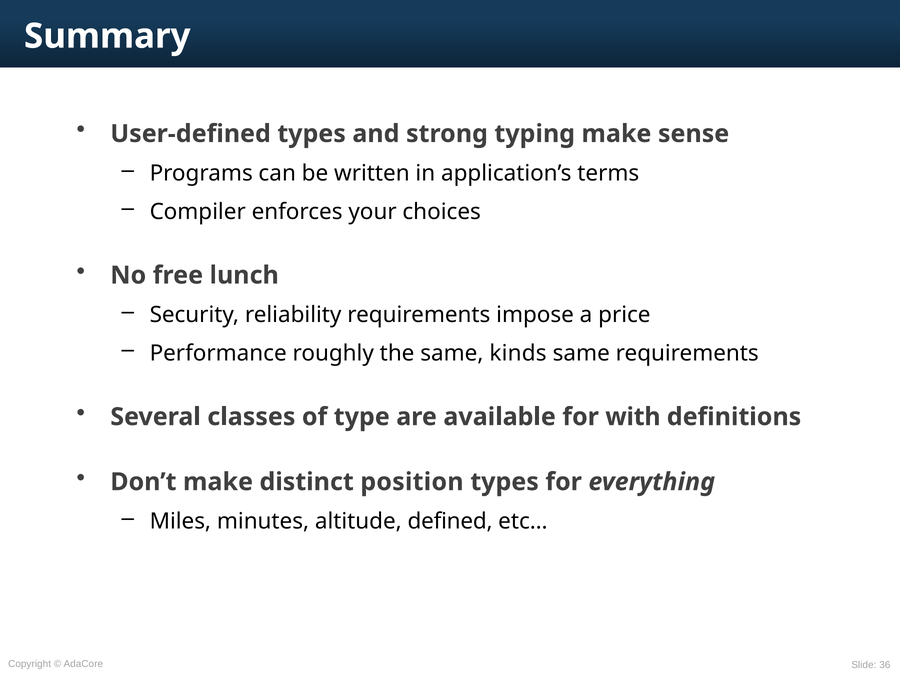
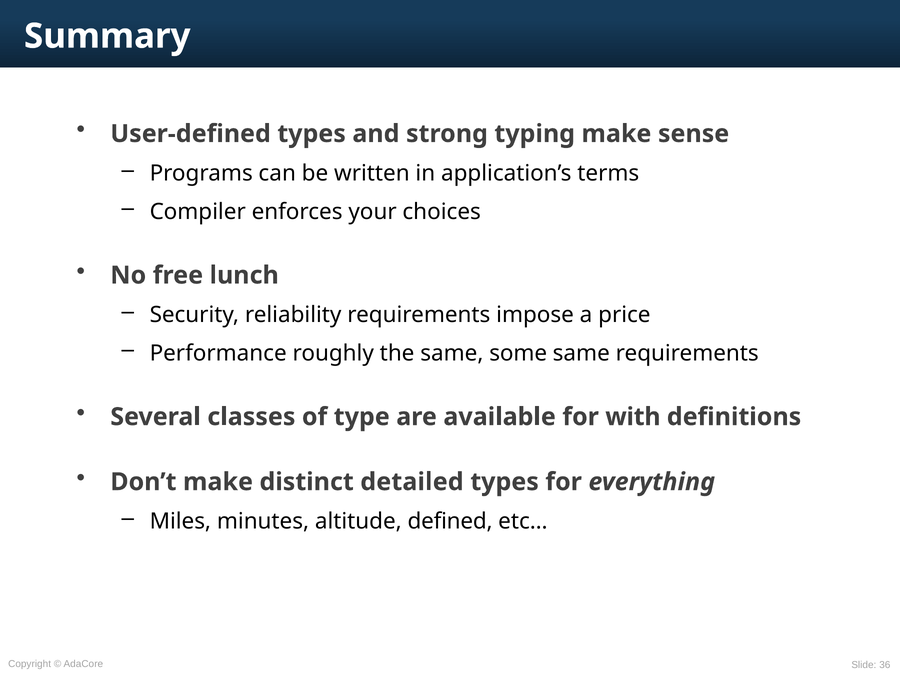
kinds: kinds -> some (518, 353)
position: position -> detailed (412, 482)
